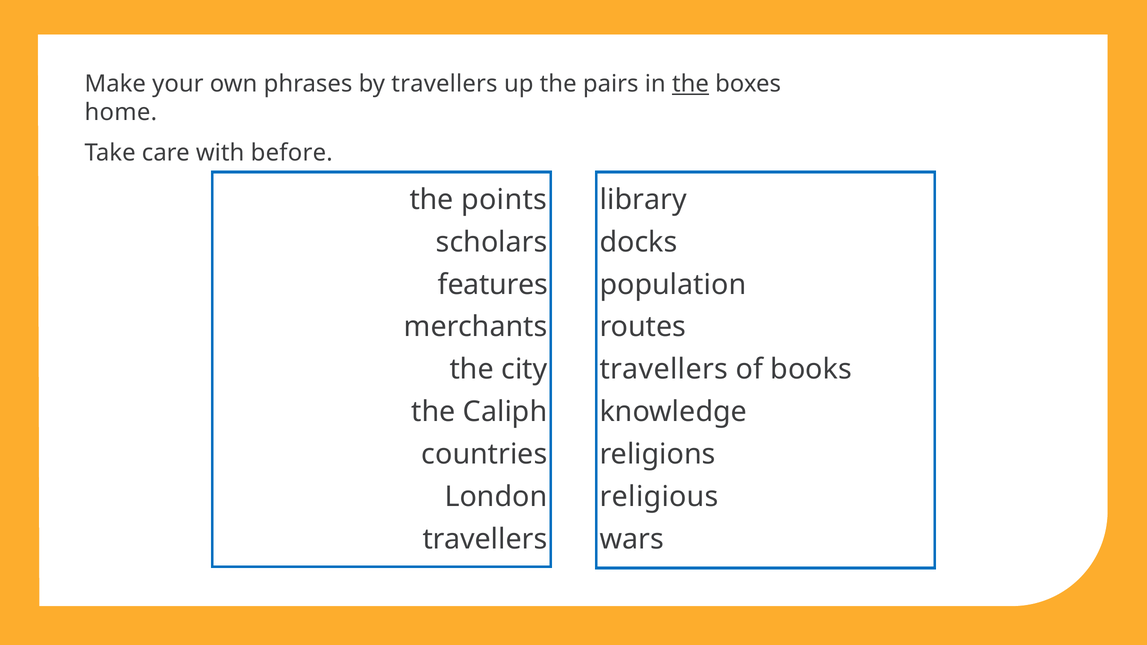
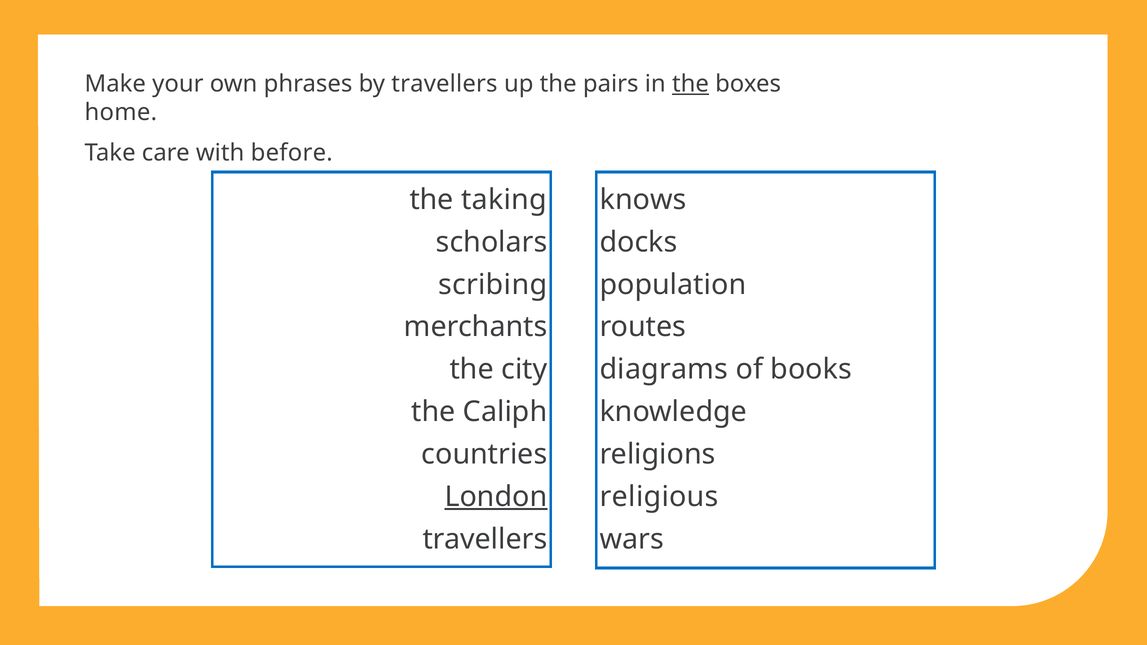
points: points -> taking (504, 200)
library: library -> knows (643, 200)
features: features -> scribing (493, 285)
travellers: travellers -> diagrams (664, 370)
London underline: none -> present (496, 497)
